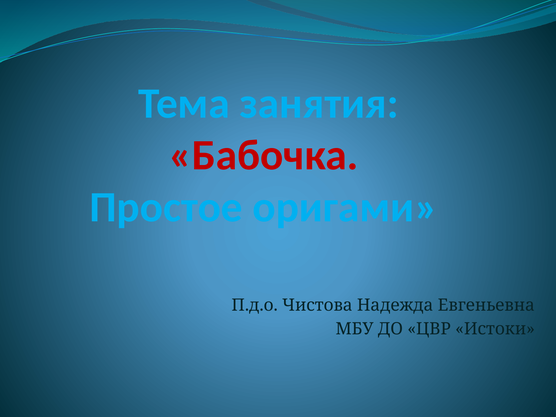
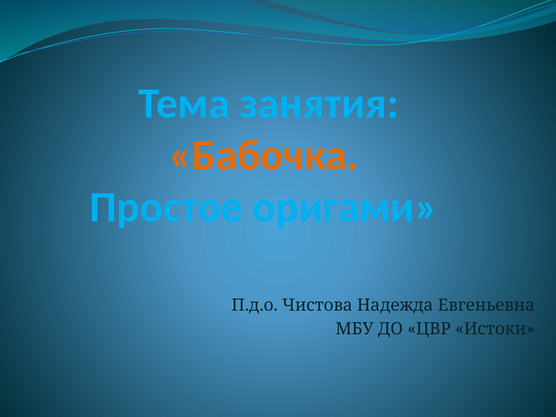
Бабочка colour: red -> orange (264, 155)
